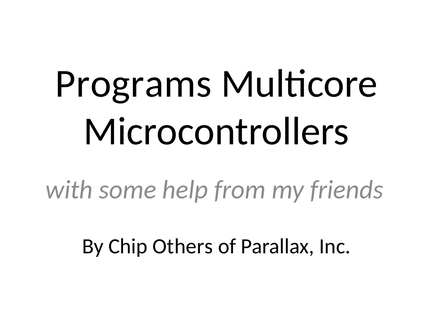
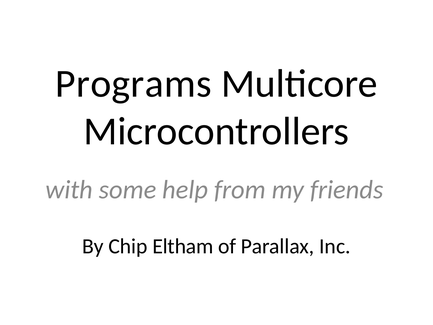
Others: Others -> Eltham (183, 246)
